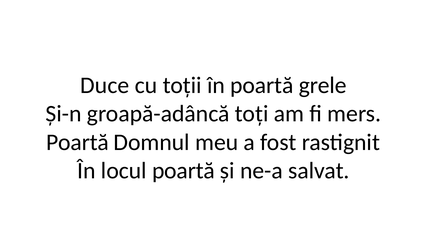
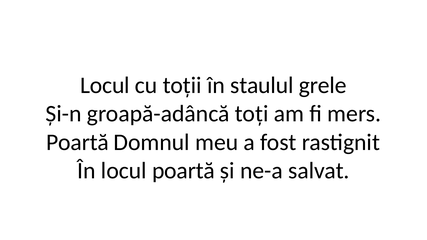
Duce: Duce -> Locul (105, 85)
în poartă: poartă -> staulul (262, 85)
